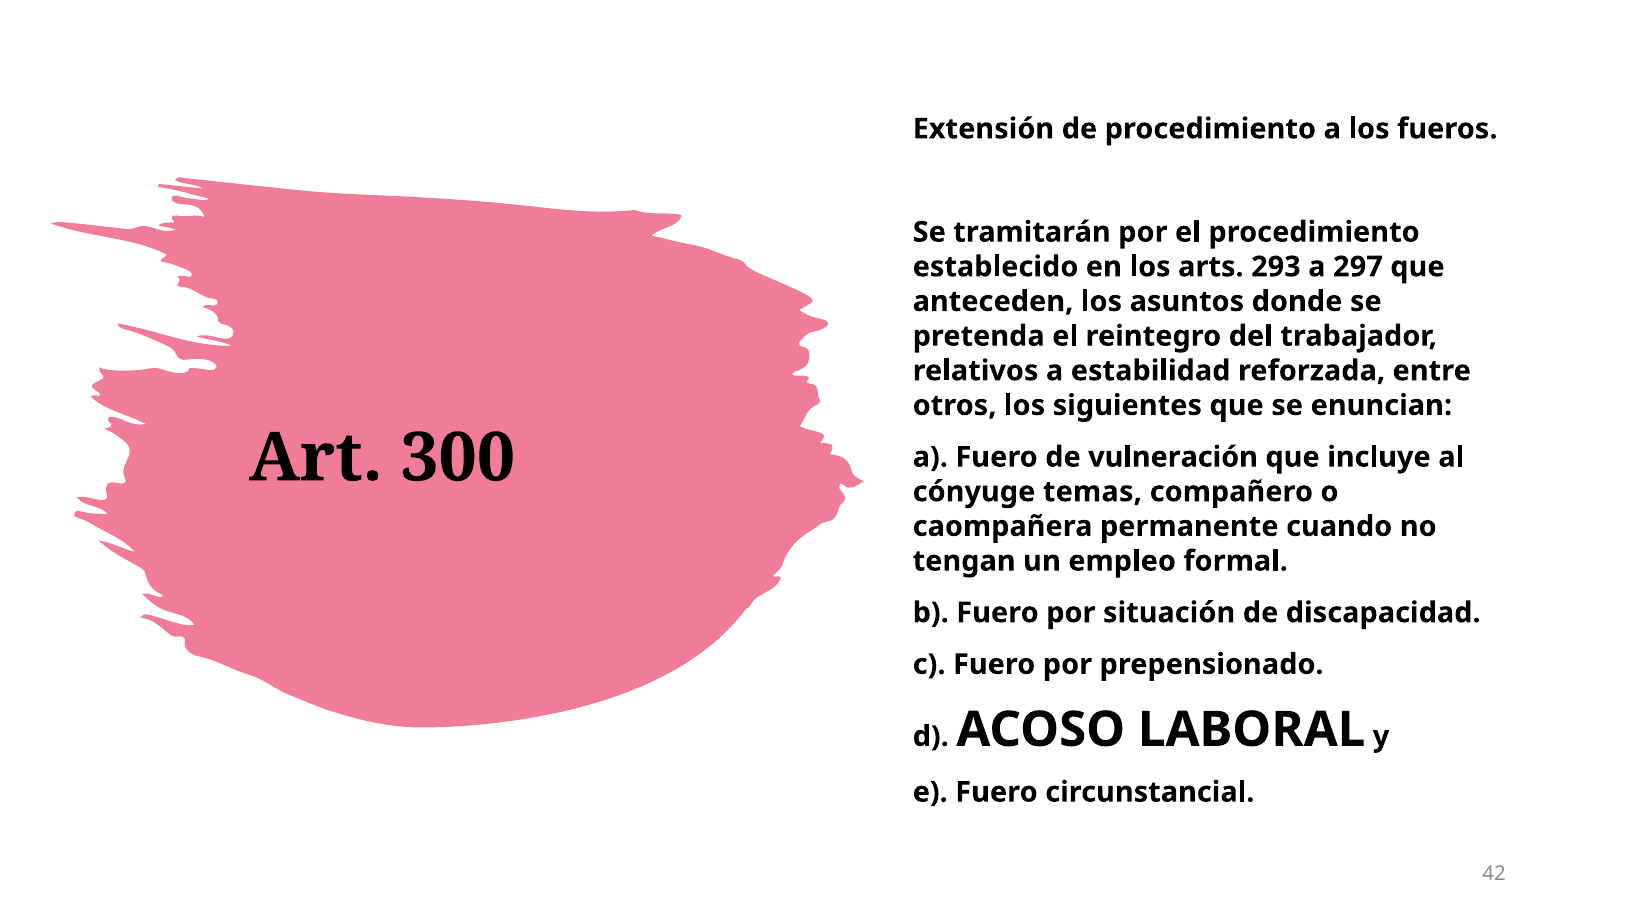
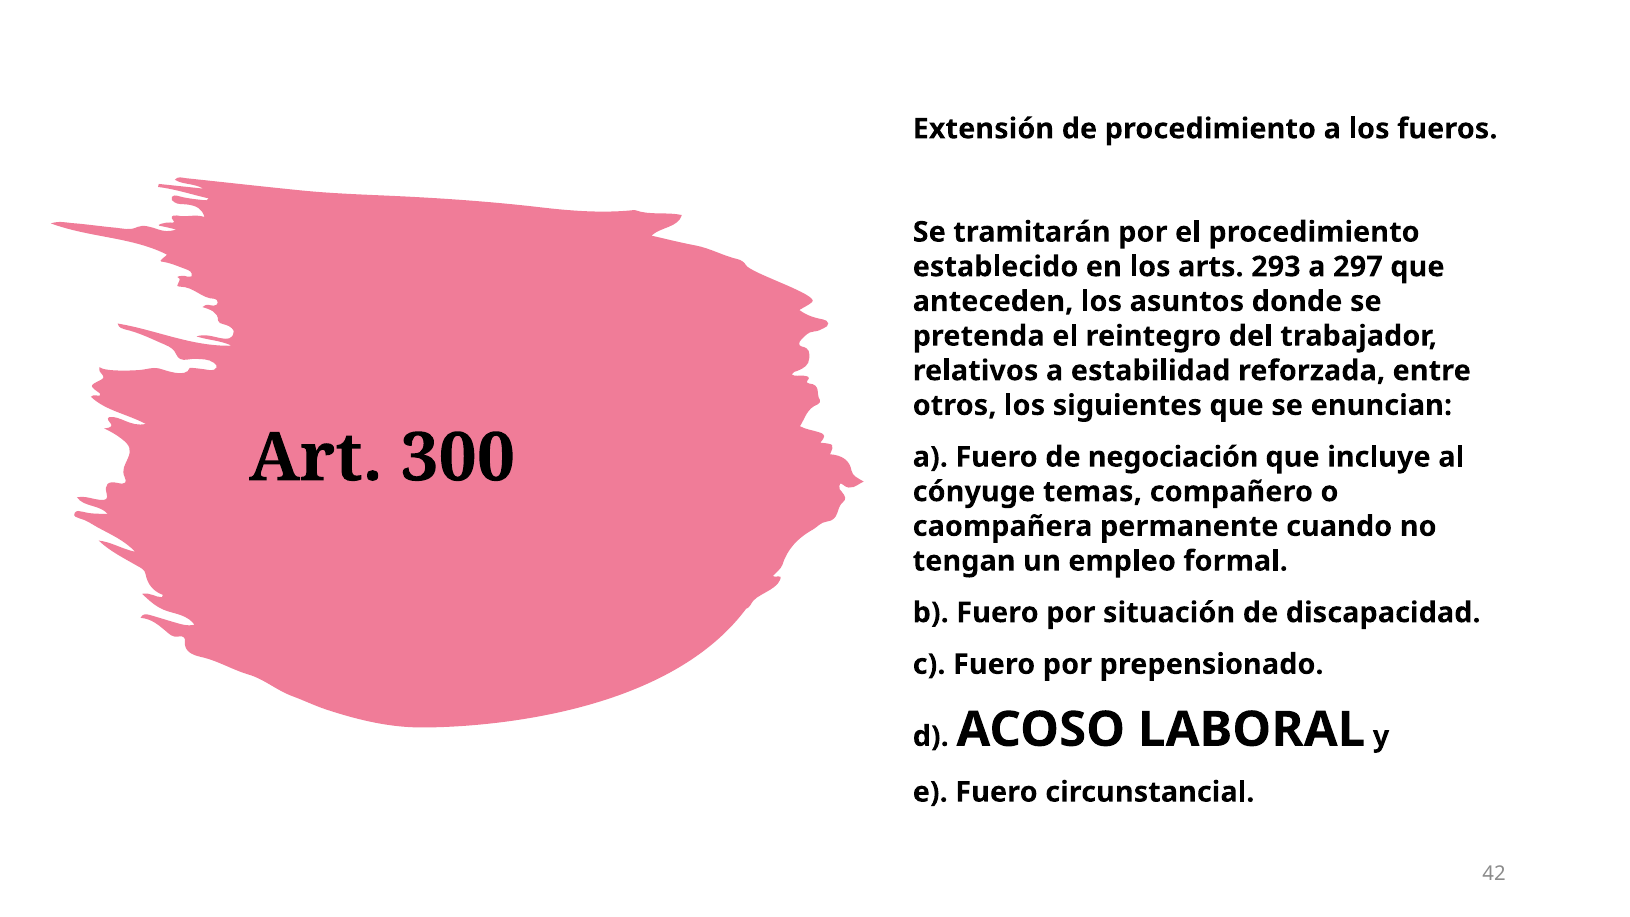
vulneración: vulneración -> negociación (1173, 457)
